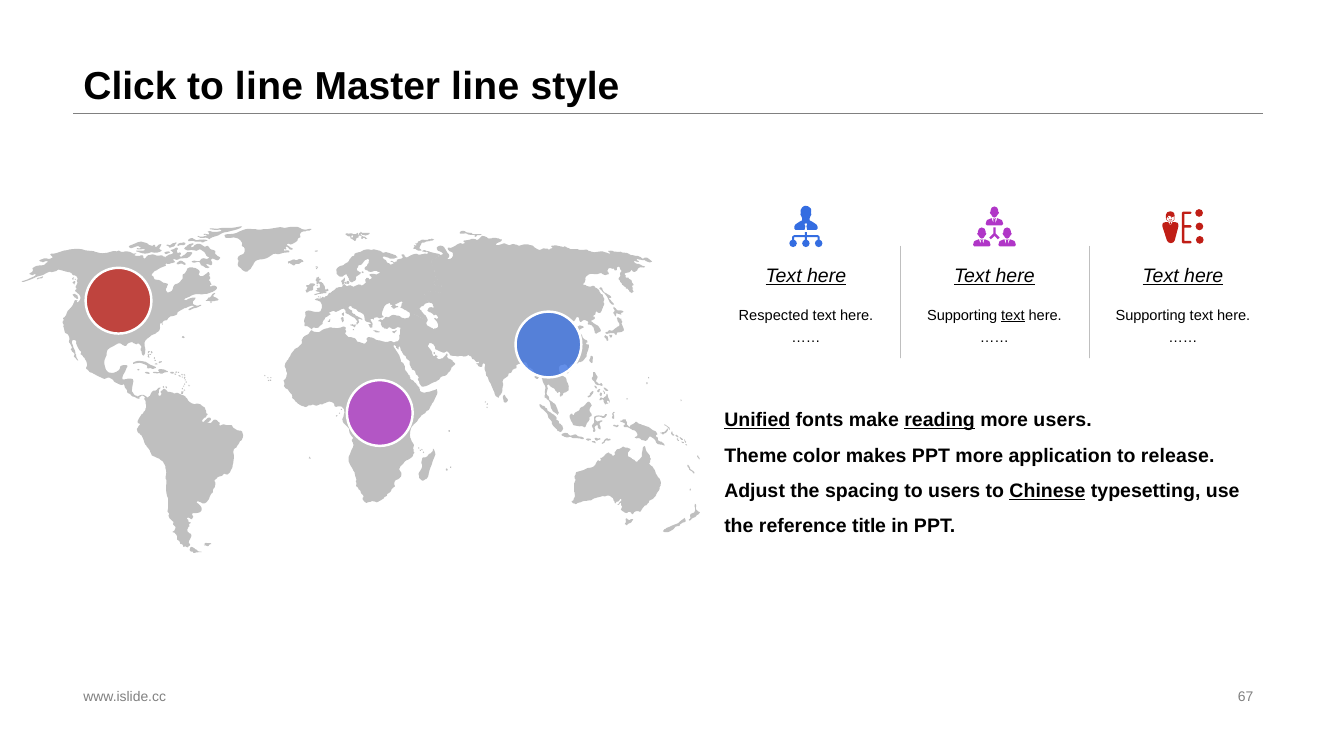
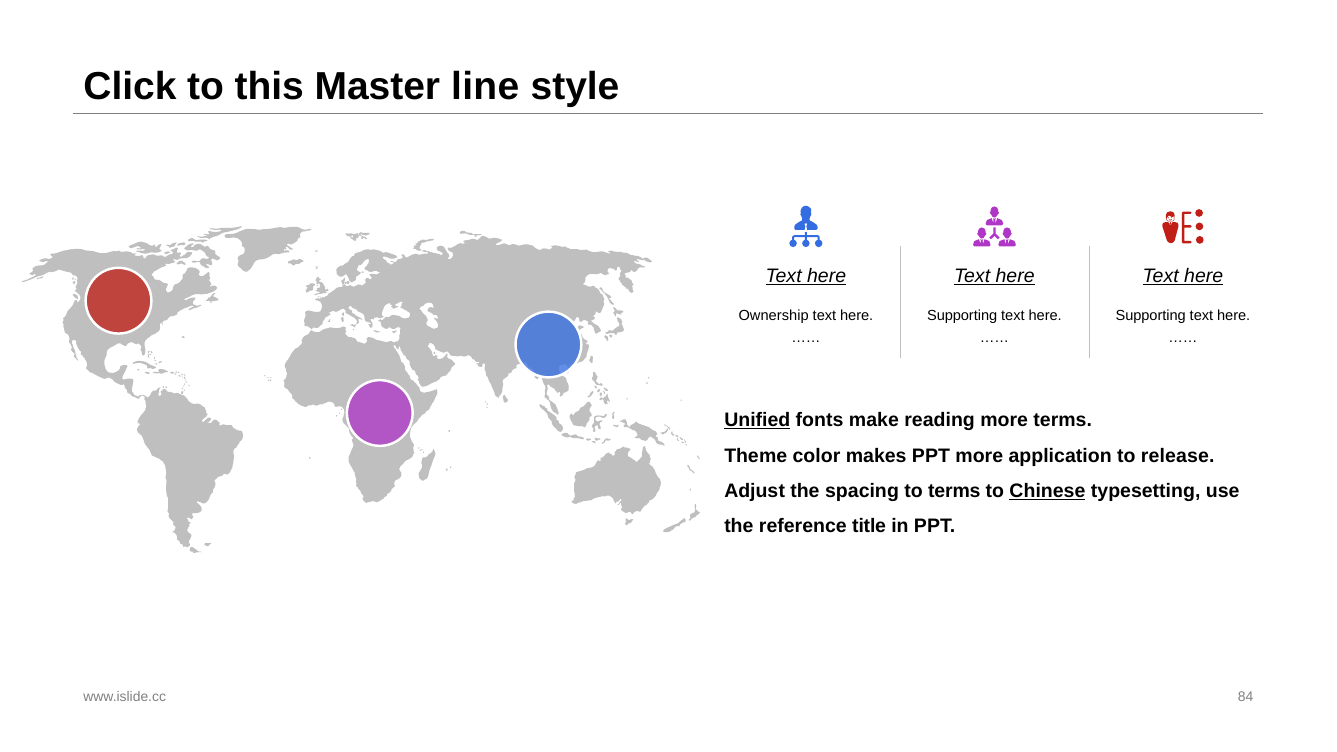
to line: line -> this (269, 86)
Respected: Respected -> Ownership (774, 315)
text underline: present -> none (1013, 315)
reading underline: present -> none (940, 420)
more users: users -> terms (1063, 420)
to users: users -> terms (954, 491)
67: 67 -> 84 (1246, 697)
